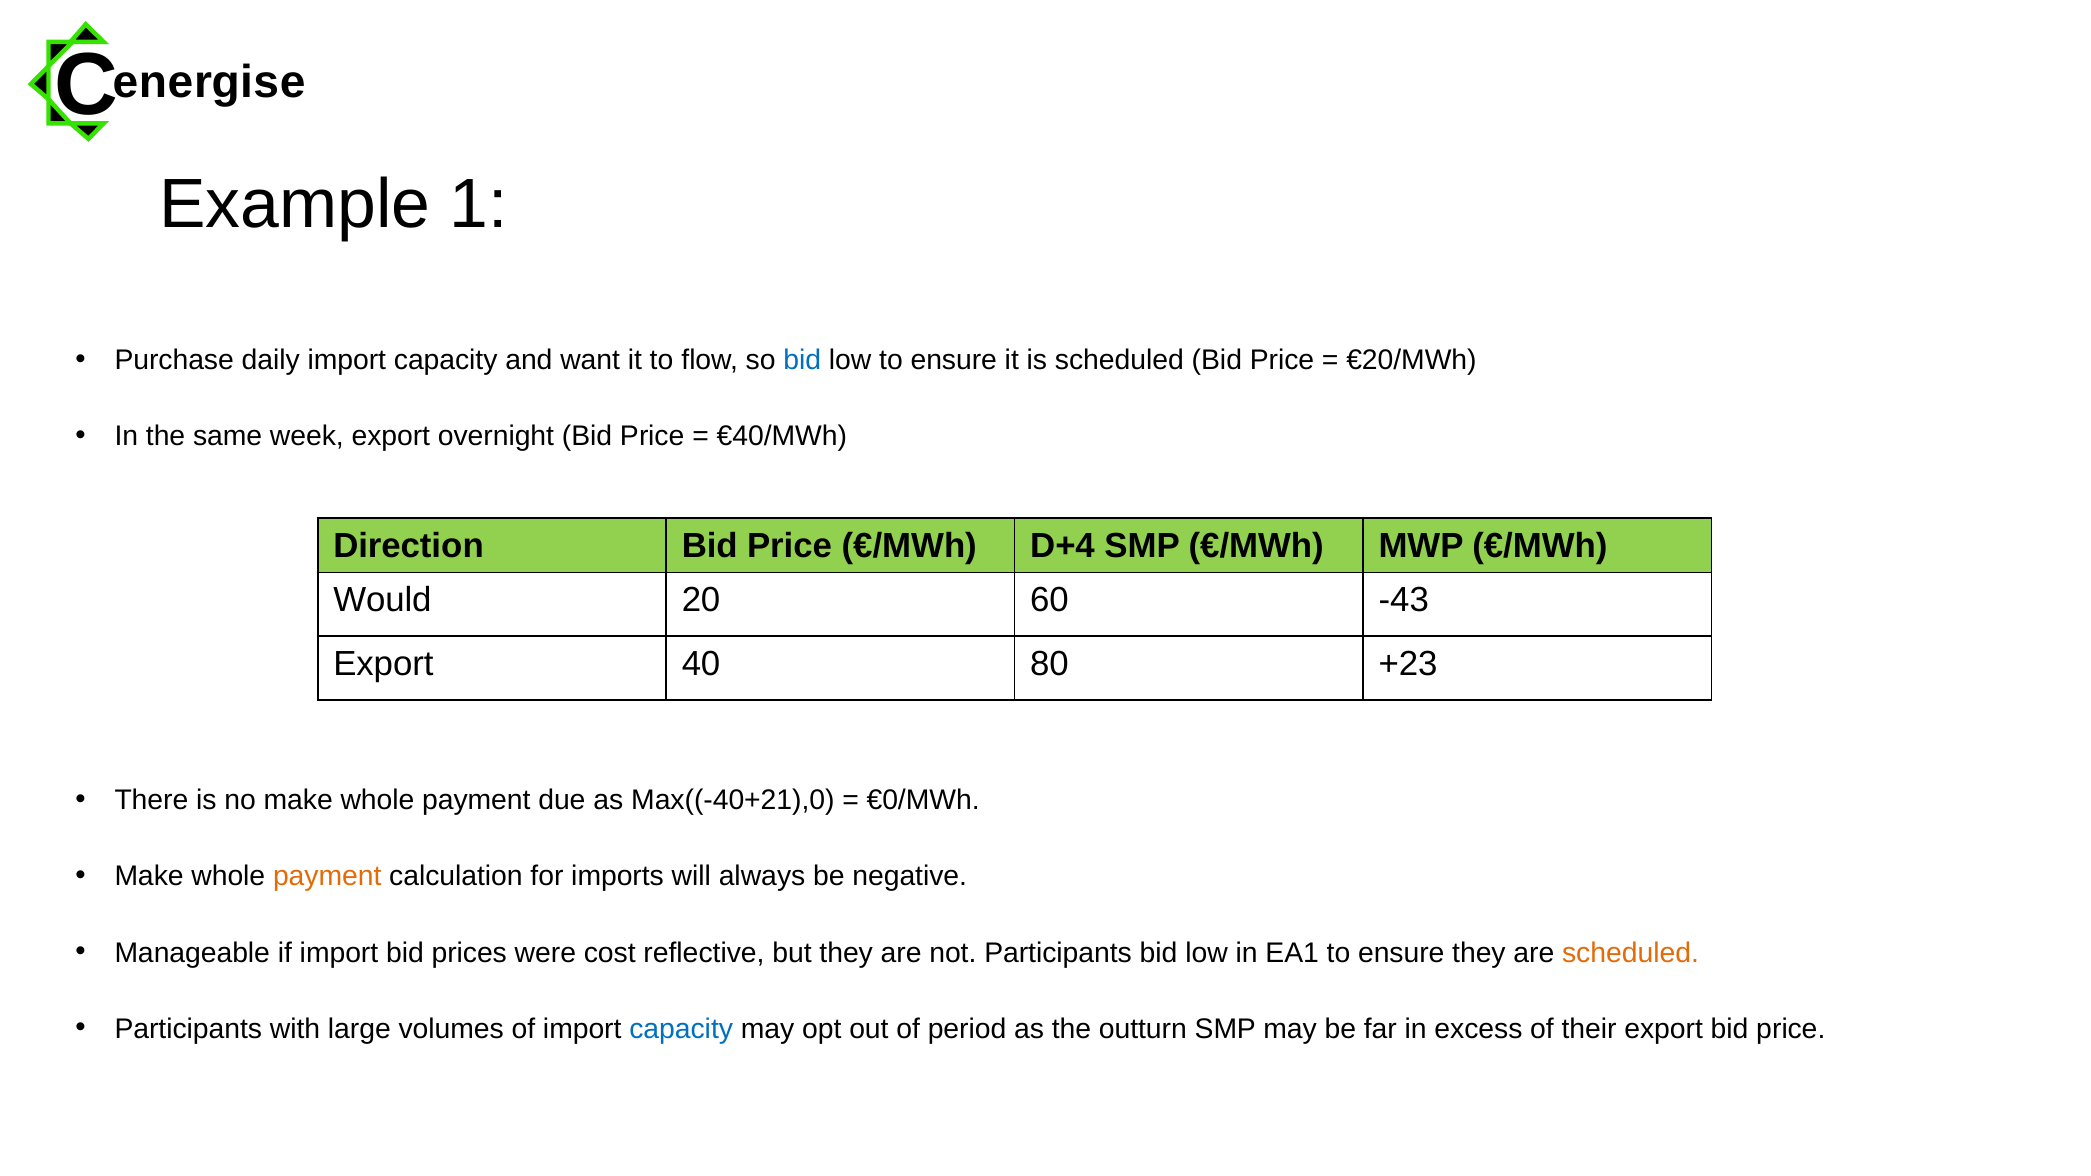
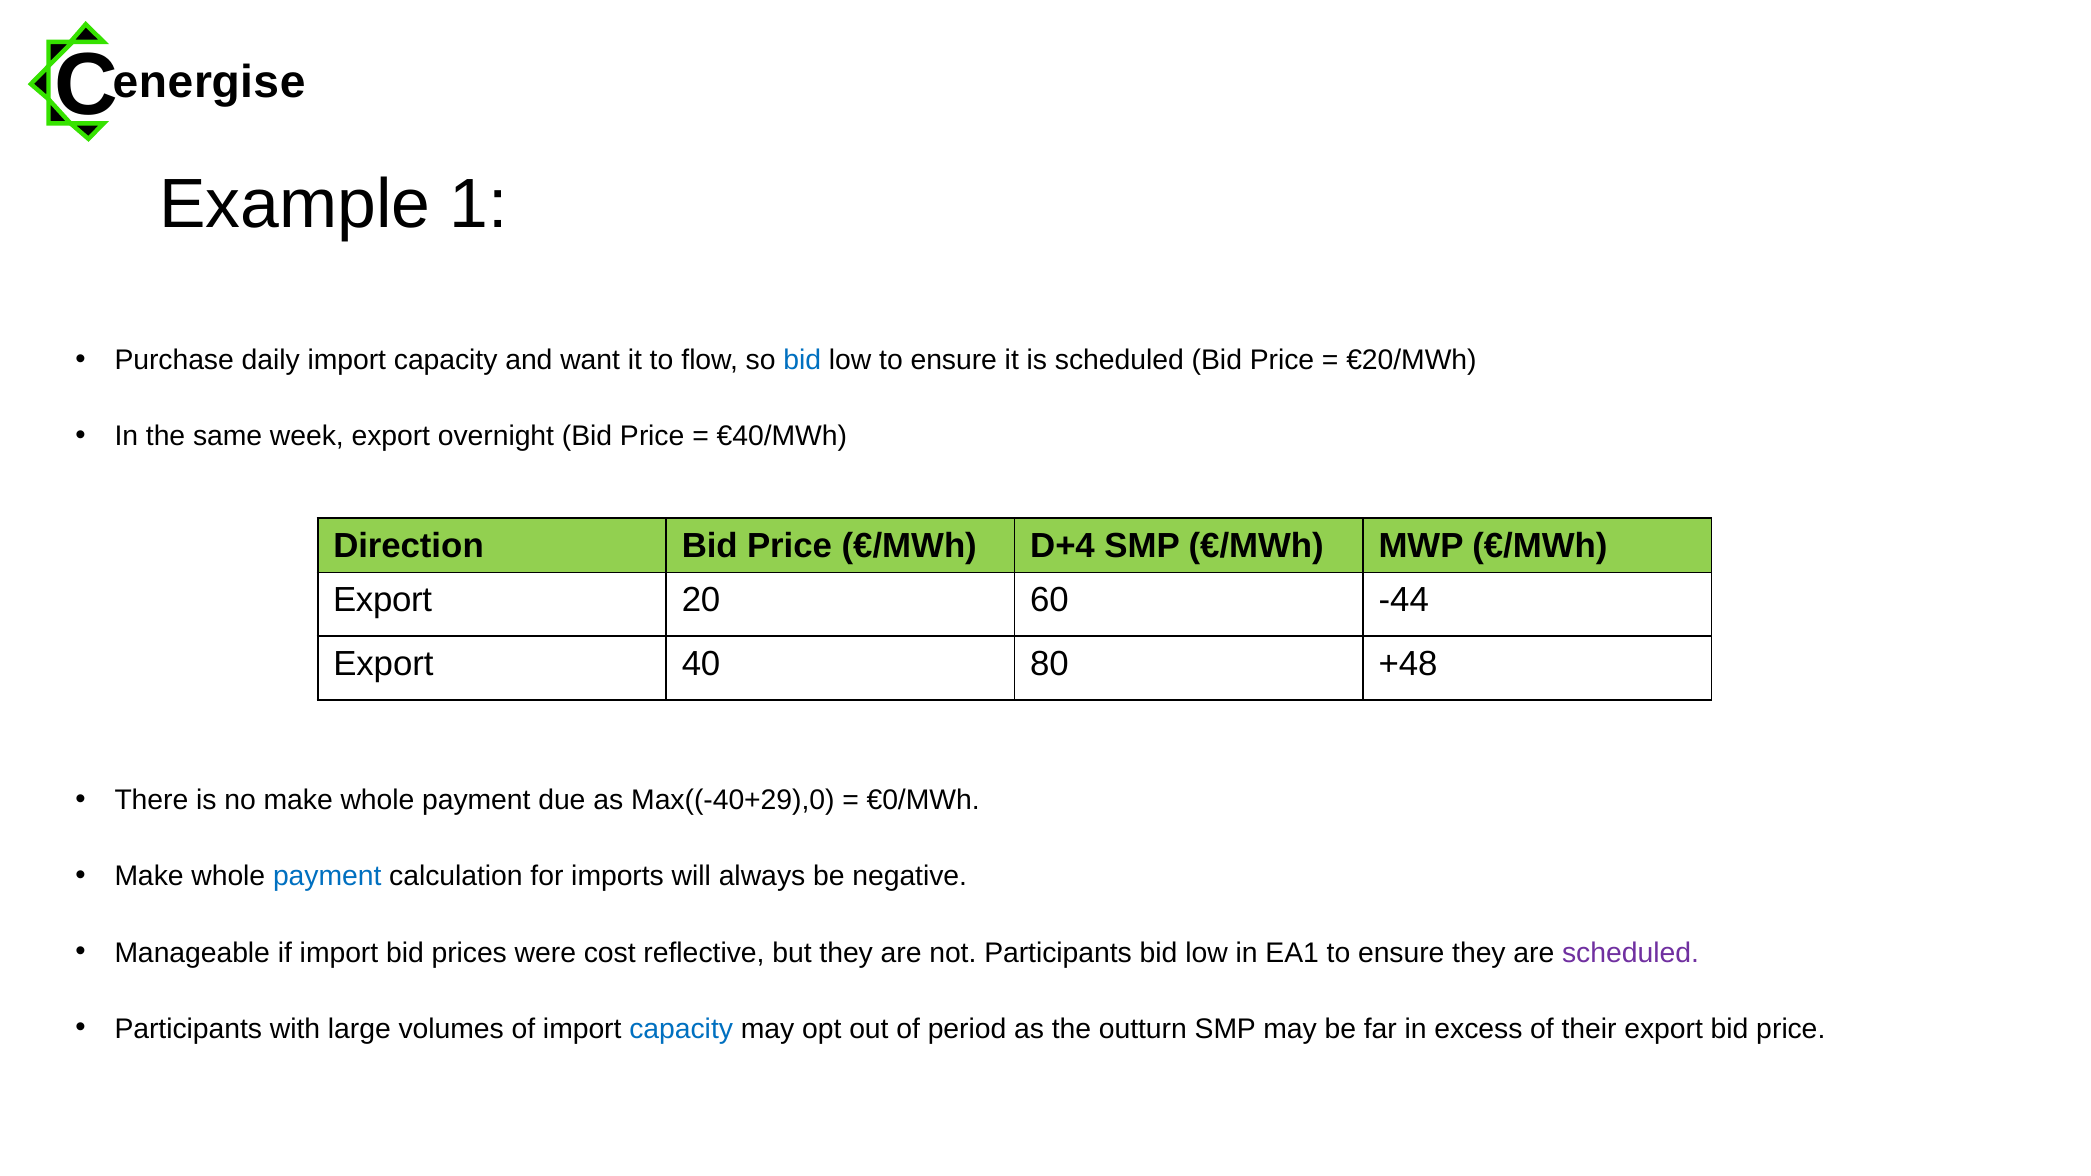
Would: Would -> Export (383, 600)
-43: -43 -> -44 (1404, 600)
+23: +23 -> +48 (1408, 664)
Max((-40+21),0: Max((-40+21),0 -> Max((-40+29),0 (733, 800)
payment colour: orange -> blue (327, 877)
scheduled colour: orange -> purple (1631, 953)
